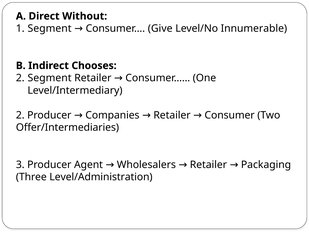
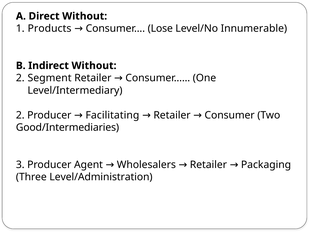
Segment: Segment -> Products (50, 28)
Give: Give -> Lose (160, 28)
Indirect Chooses: Chooses -> Without (94, 66)
Companies: Companies -> Facilitating (112, 115)
Offer/Intermediaries: Offer/Intermediaries -> Good/Intermediaries (67, 127)
